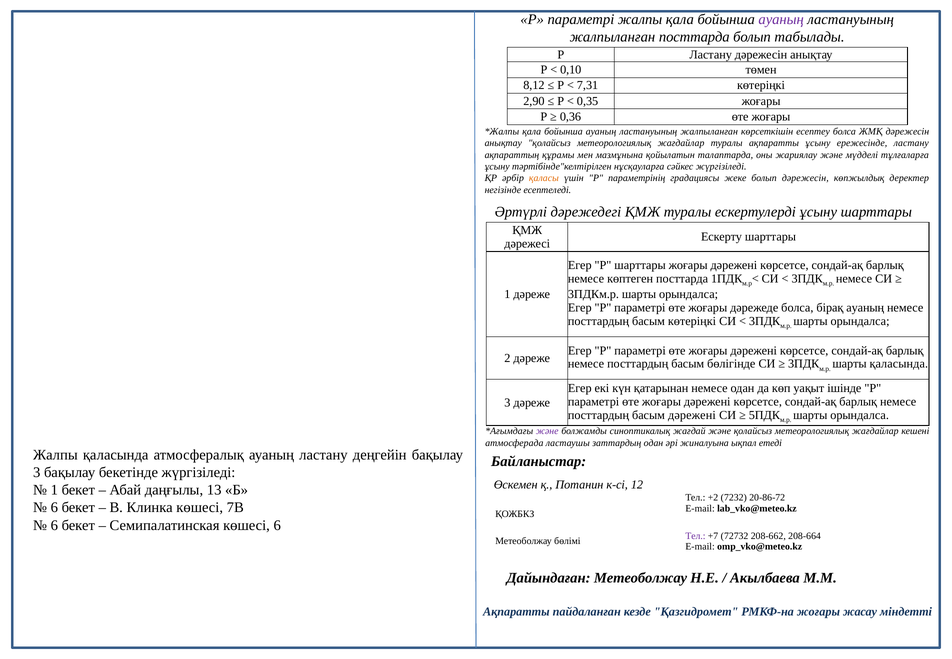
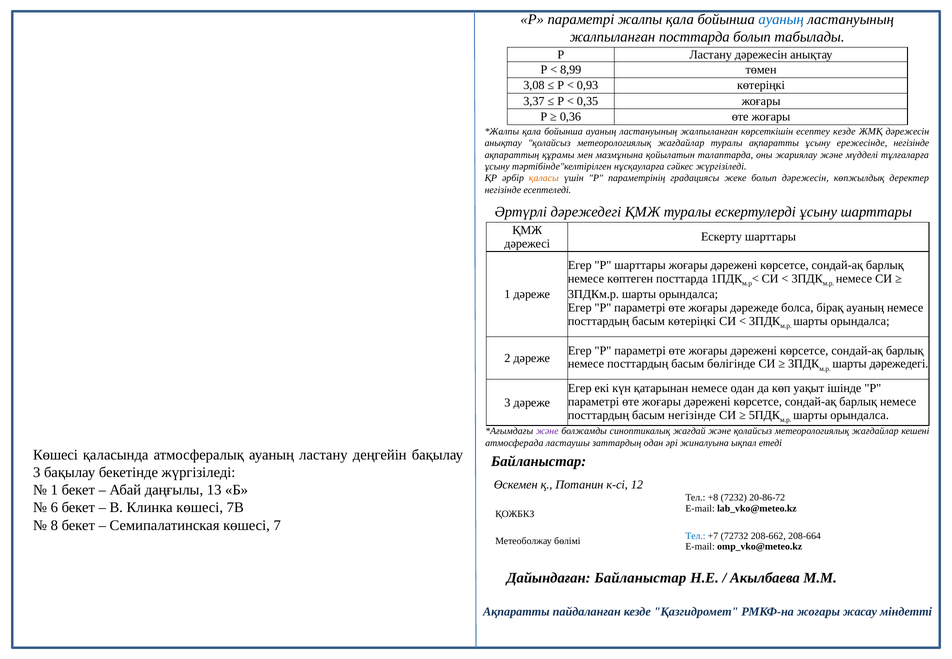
ауаның colour: purple -> blue (781, 20)
0,10: 0,10 -> 8,99 (571, 70)
8,12: 8,12 -> 3,08 (534, 85)
7,31: 7,31 -> 0,93 (588, 85)
2,90: 2,90 -> 3,37 (534, 101)
есептеу болса: болса -> кезде (844, 131)
ережесінде ластану: ластану -> негізінде (911, 143)
шарты қаласында: қаласында -> дәрежедегі (899, 364)
басым дәрежені: дәрежені -> негізінде (692, 415)
Жалпы: Жалпы -> Көшесі (55, 455)
+2: +2 -> +8 (713, 498)
6: 6 -> 8 (54, 525)
көшесі 6: 6 -> 7 (277, 525)
Тел colour: purple -> blue (695, 536)
Дайындаған Метеоболжау: Метеоболжау -> Байланыстар (640, 578)
